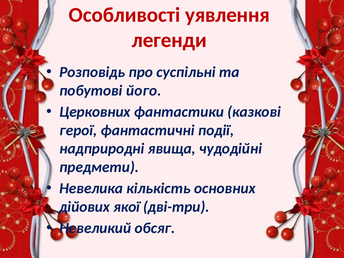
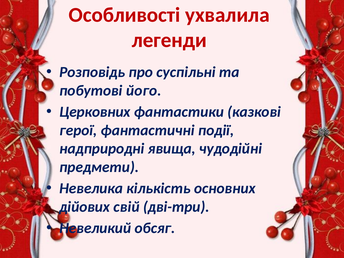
уявлення: уявлення -> ухвалила (227, 15)
якої: якої -> свій (127, 207)
